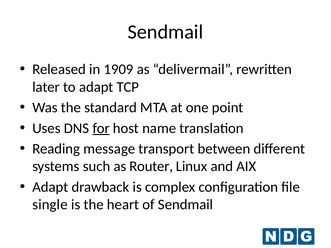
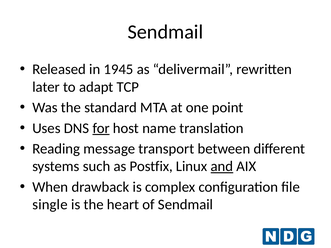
1909: 1909 -> 1945 (119, 69)
Router: Router -> Postfix (151, 167)
and underline: none -> present (222, 167)
Adapt: Adapt -> When (50, 187)
